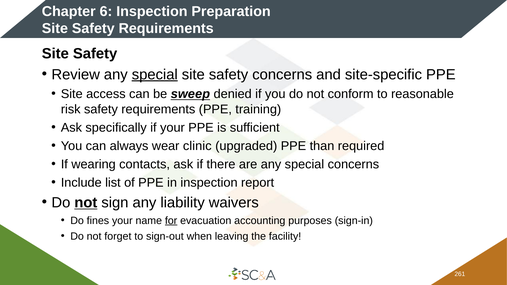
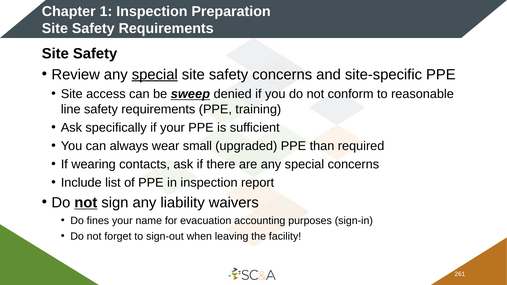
6: 6 -> 1 (106, 11)
risk: risk -> line (71, 109)
clinic: clinic -> small (197, 146)
for underline: present -> none (171, 221)
